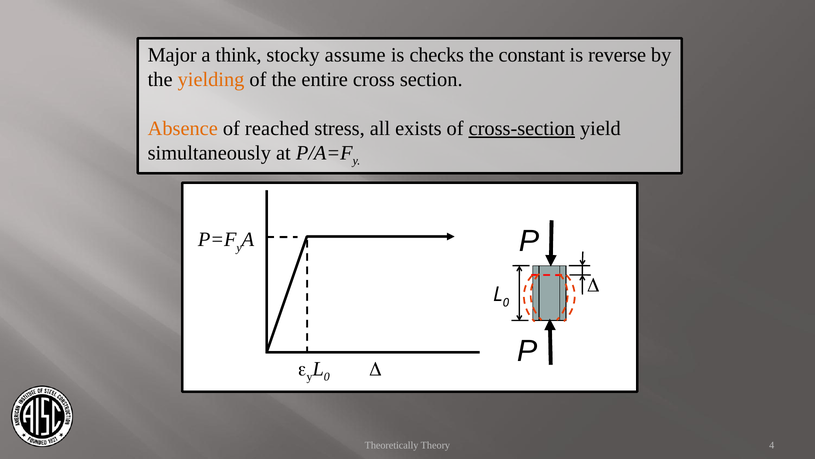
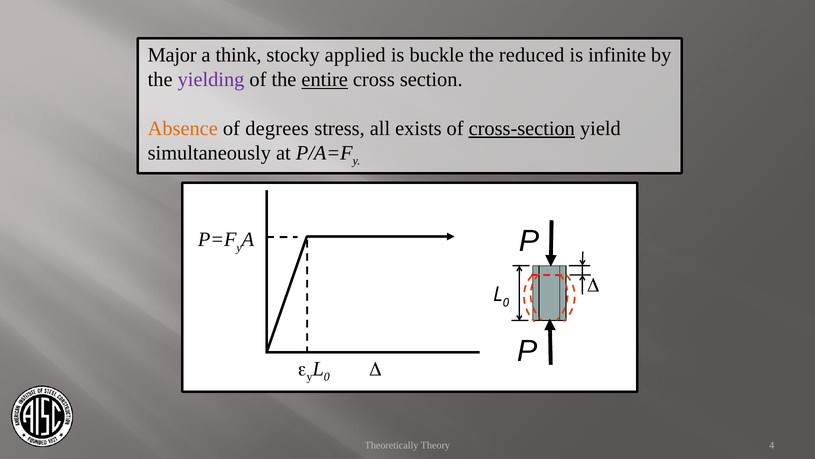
assume: assume -> applied (355, 55)
checks: checks -> buckle (437, 55)
constant: constant -> reduced (532, 55)
reverse: reverse -> infinite (617, 55)
yielding colour: orange -> purple (211, 80)
entire underline: none -> present (325, 80)
reached: reached -> degrees (277, 128)
